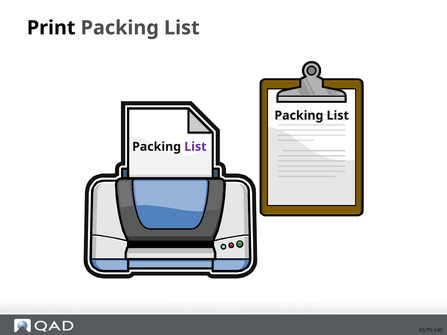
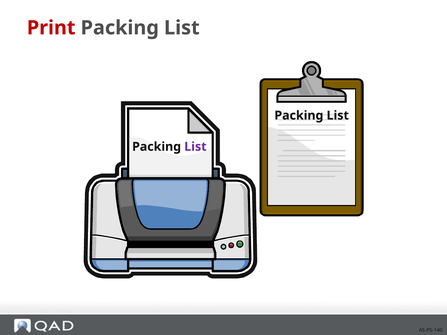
Print colour: black -> red (51, 28)
